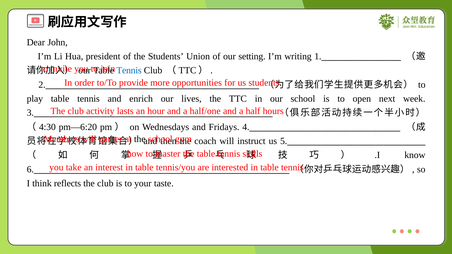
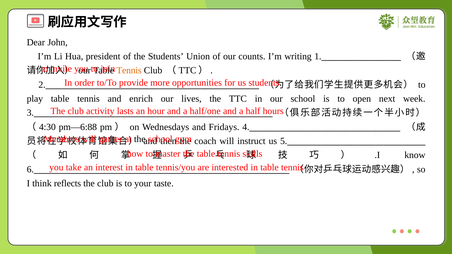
setting: setting -> counts (252, 56)
Tennis colour: blue -> orange (129, 71)
pm—6:20: pm—6:20 -> pm—6:88 (78, 127)
